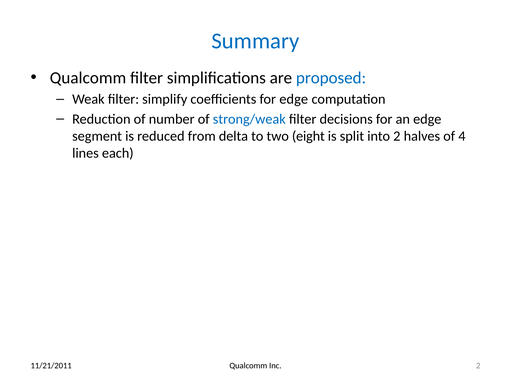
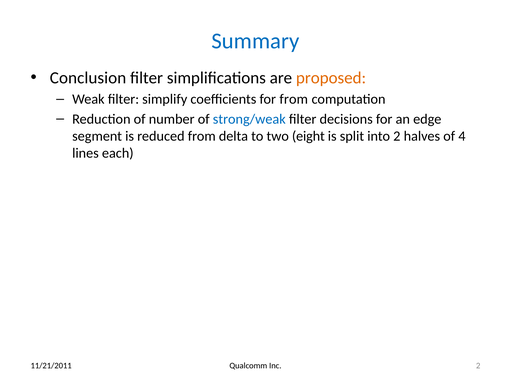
Qualcomm: Qualcomm -> Conclusion (88, 78)
proposed colour: blue -> orange (331, 78)
for edge: edge -> from (294, 99)
